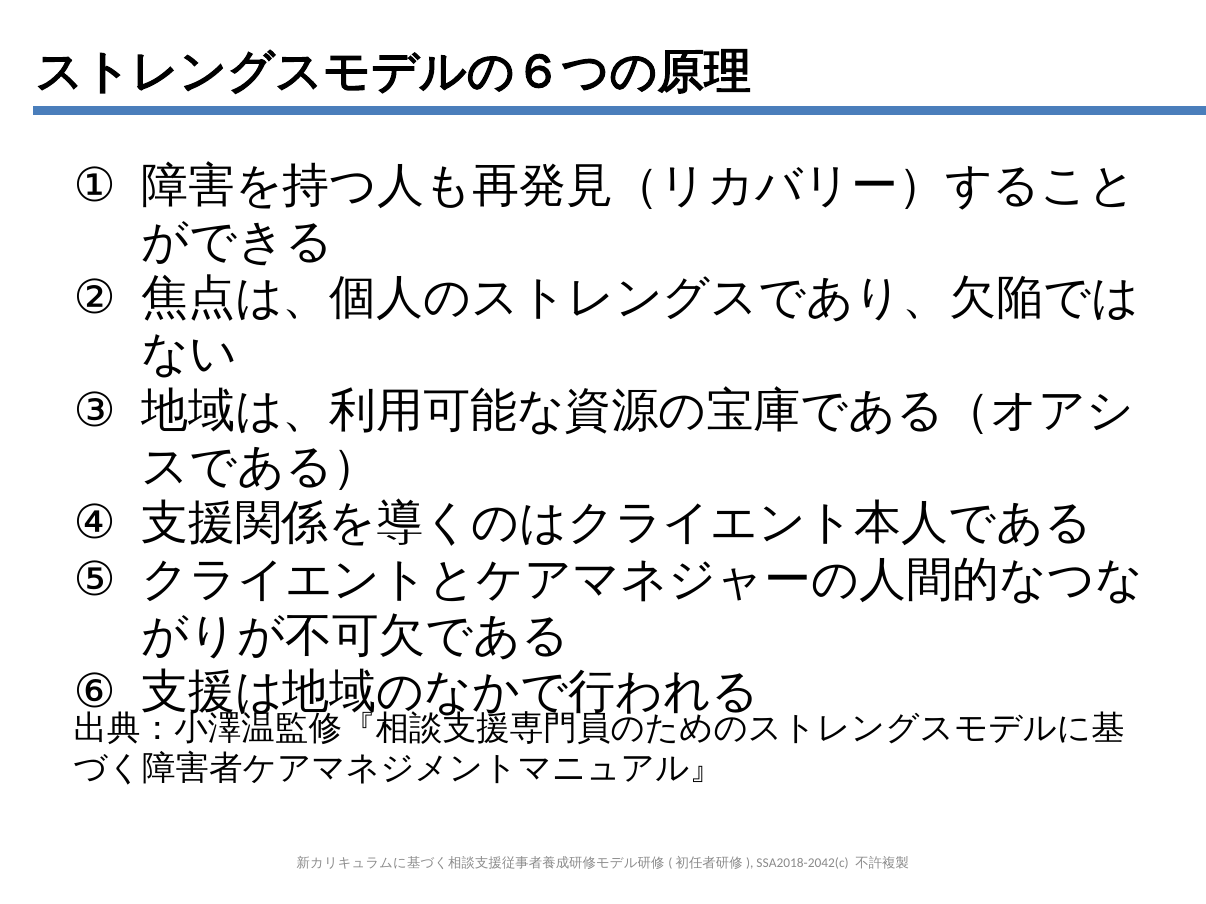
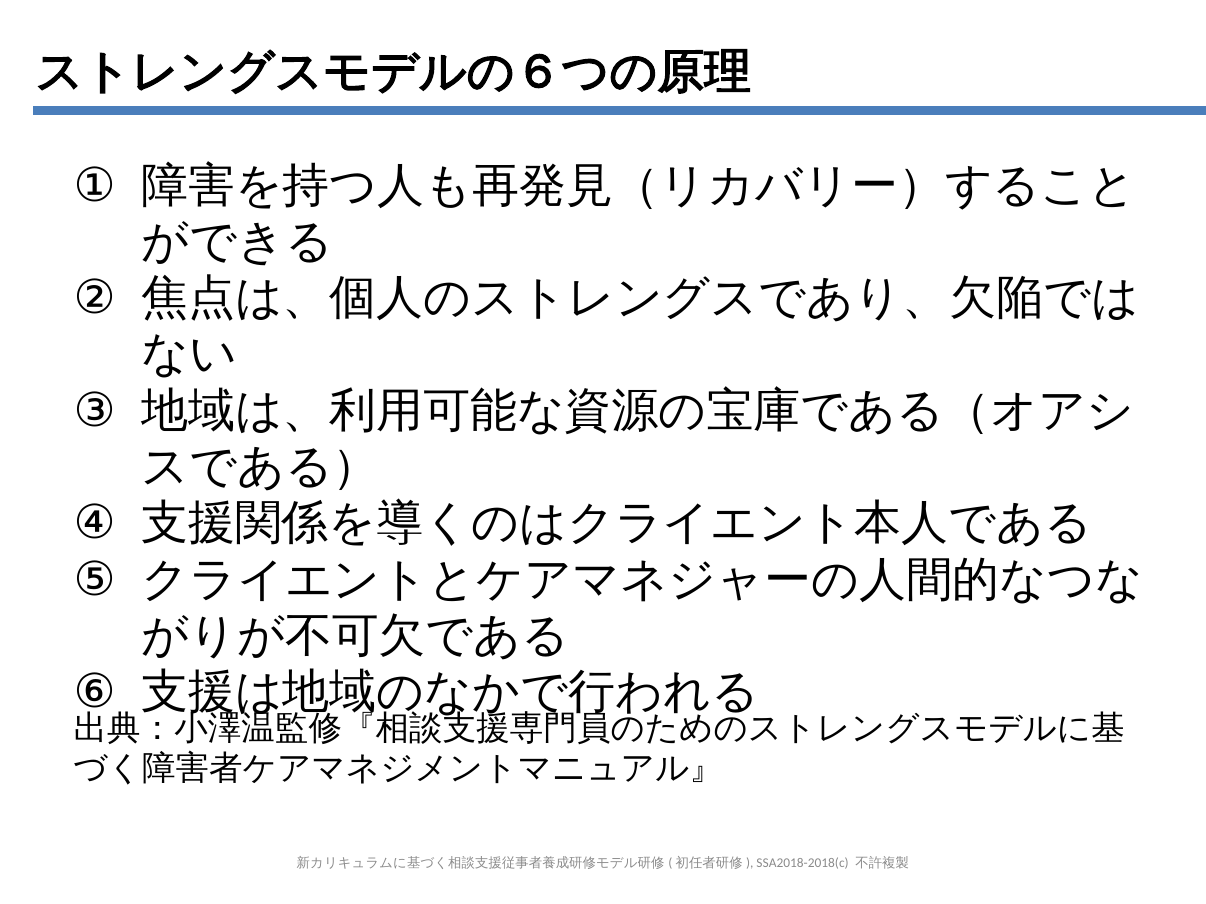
SSA2018-2042(c: SSA2018-2042(c -> SSA2018-2018(c (803, 863)
